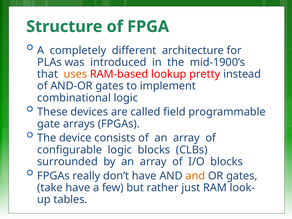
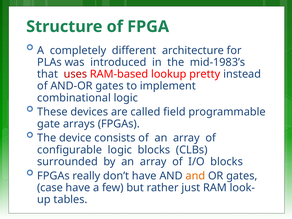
mid-1900’s: mid-1900’s -> mid-1983’s (218, 62)
uses colour: orange -> red (75, 74)
take: take -> case (50, 188)
